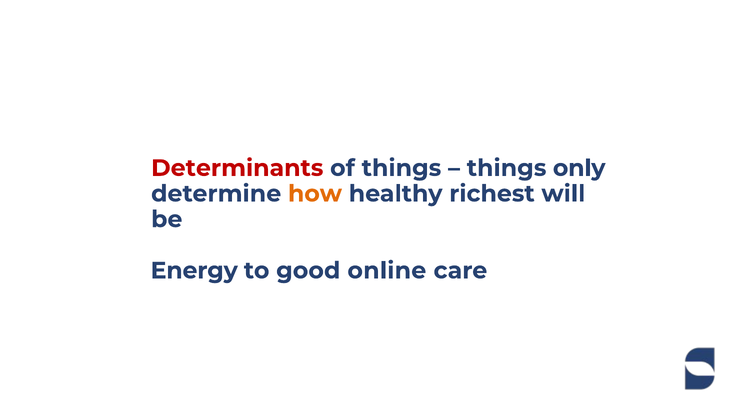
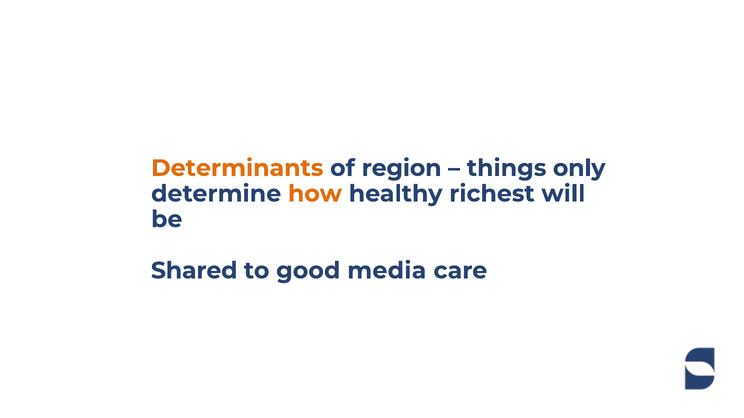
Determinants colour: red -> orange (237, 168)
of things: things -> region (402, 168)
Energy: Energy -> Shared (194, 271)
online: online -> media (387, 271)
